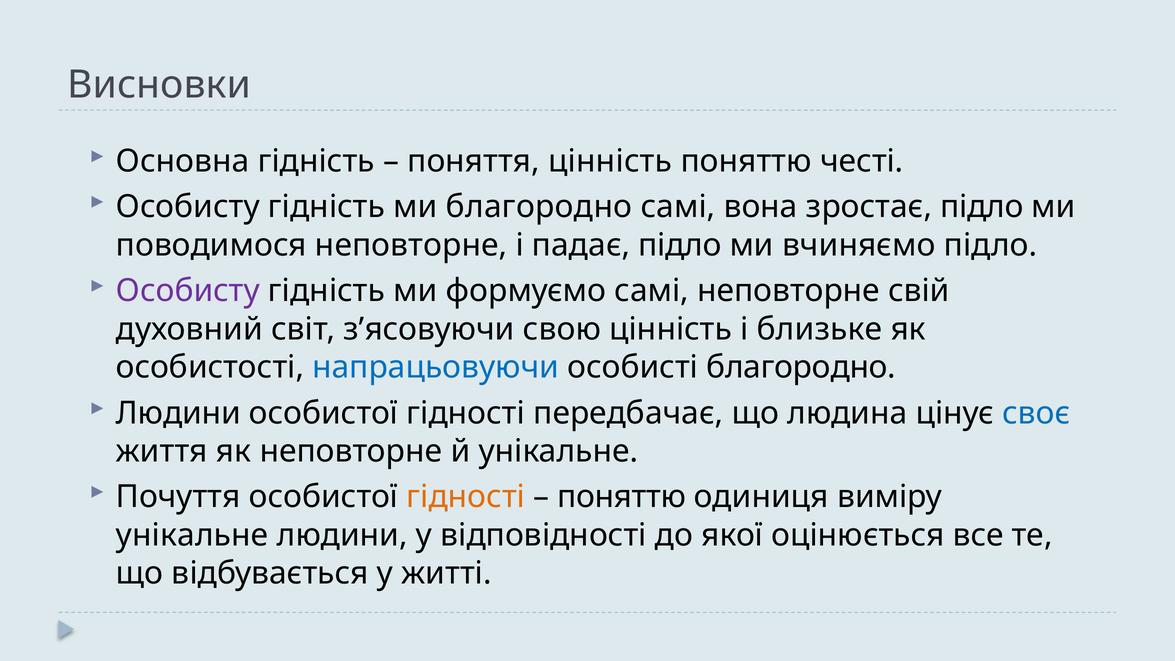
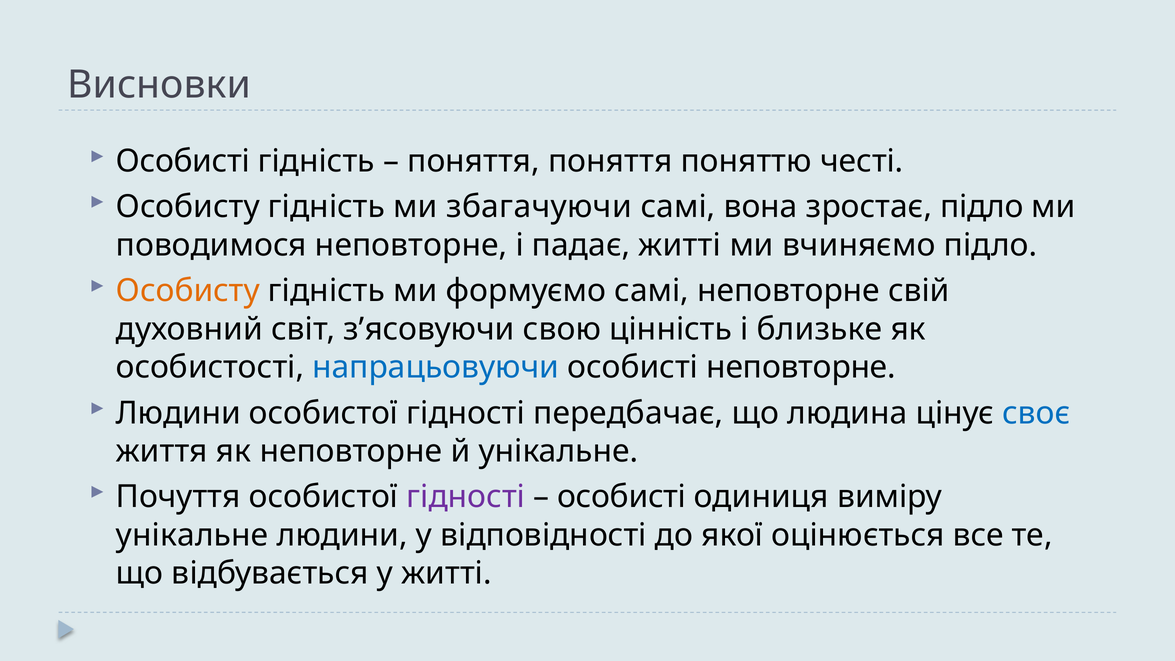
Основна: Основна -> Особисті (183, 161)
поняття цінність: цінність -> поняття (610, 161)
ми благородно: благородно -> збагачуючи (539, 207)
падає підло: підло -> житті (680, 245)
Особисту colour: purple -> orange (188, 291)
особисті благородно: благородно -> неповторне (801, 367)
гідності colour: orange -> purple (466, 497)
поняттю: поняттю -> особисті (622, 497)
